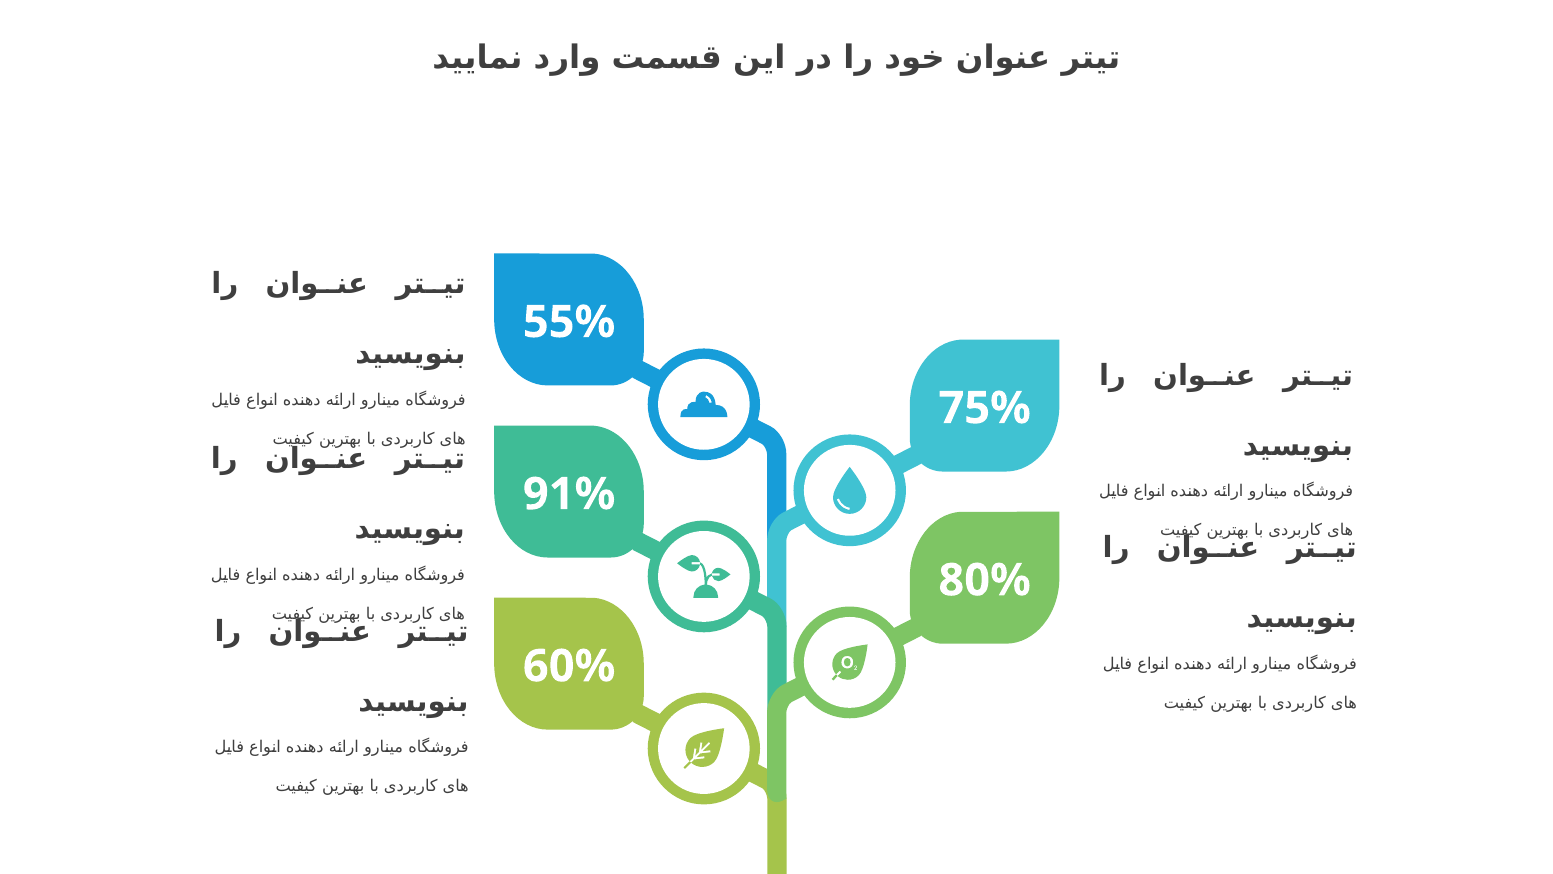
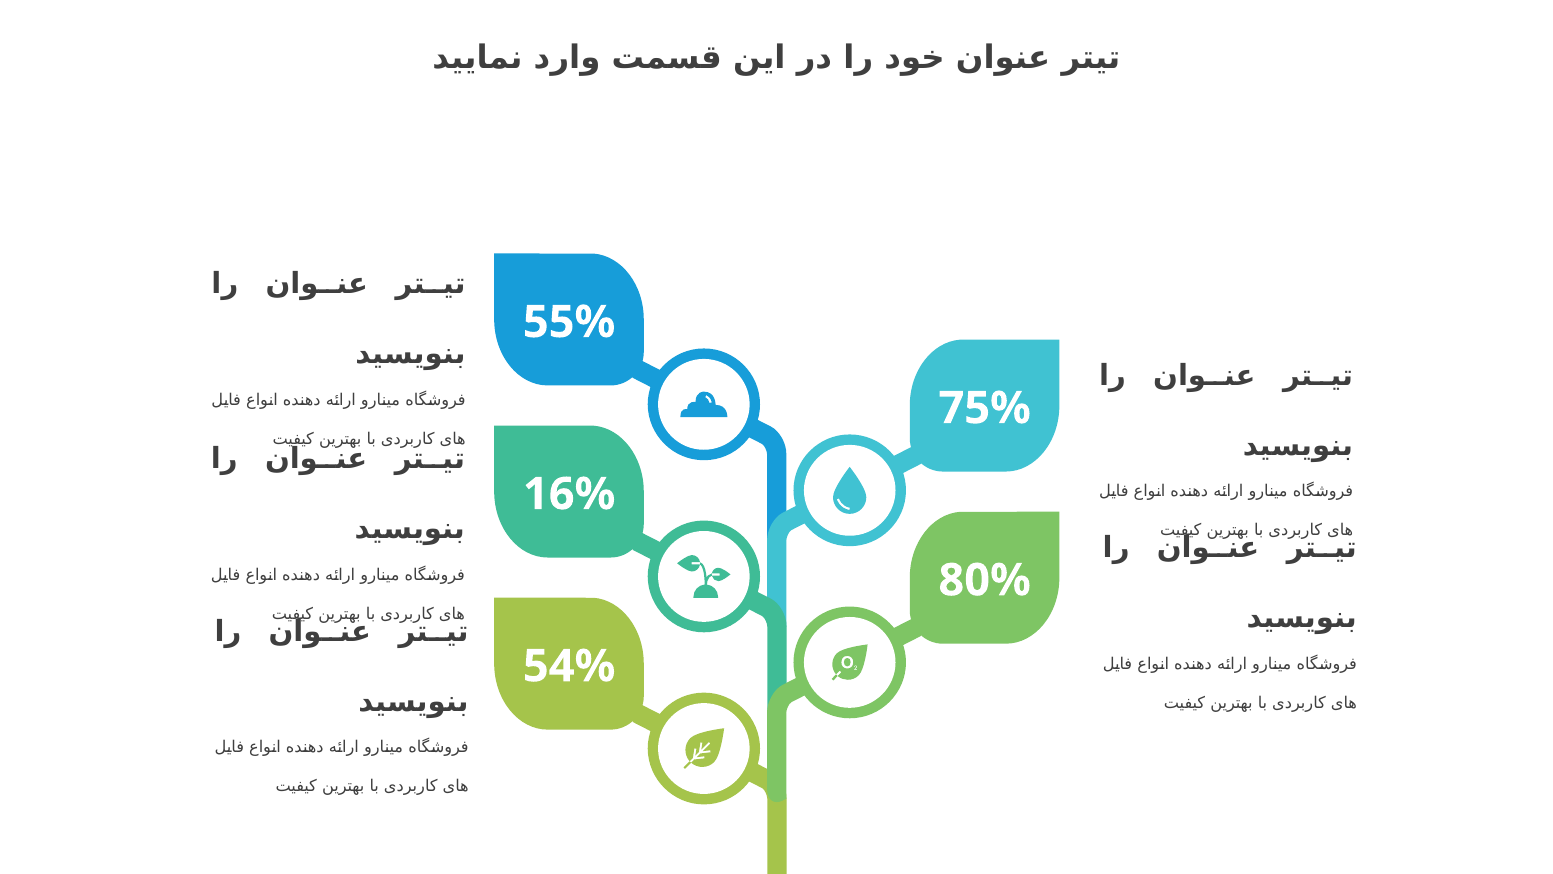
91%: 91% -> 16% (569, 494)
60%: 60% -> 54% (569, 666)
